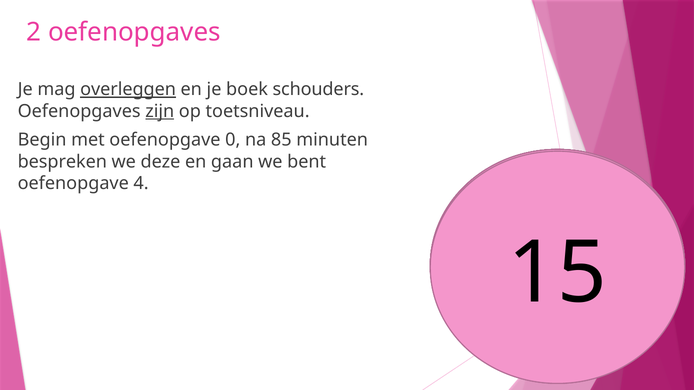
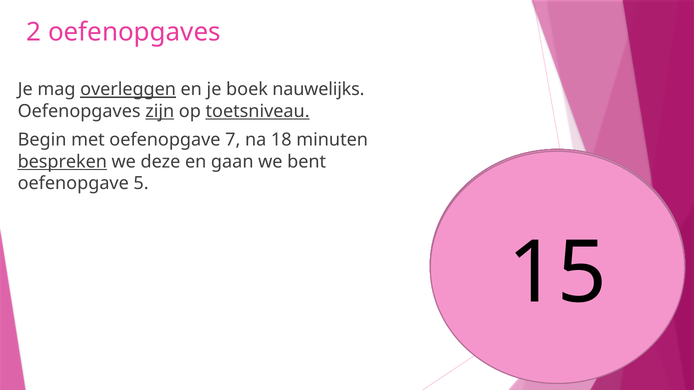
schouders: schouders -> nauwelijks (318, 90)
toetsniveau underline: none -> present (258, 111)
0: 0 -> 7 (233, 140)
85: 85 -> 18 (281, 140)
bespreken underline: none -> present (62, 162)
4: 4 -> 5 (141, 183)
